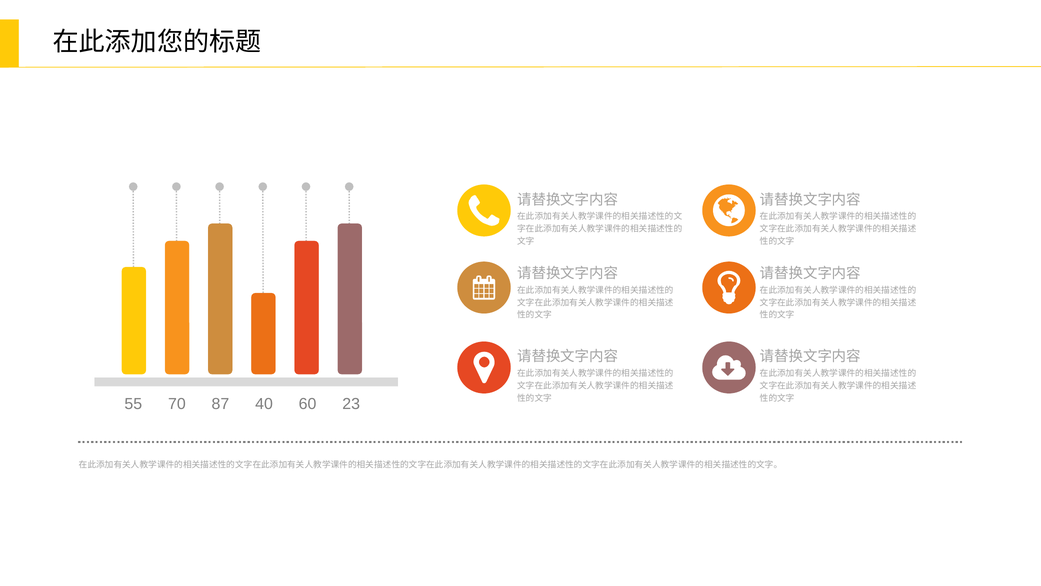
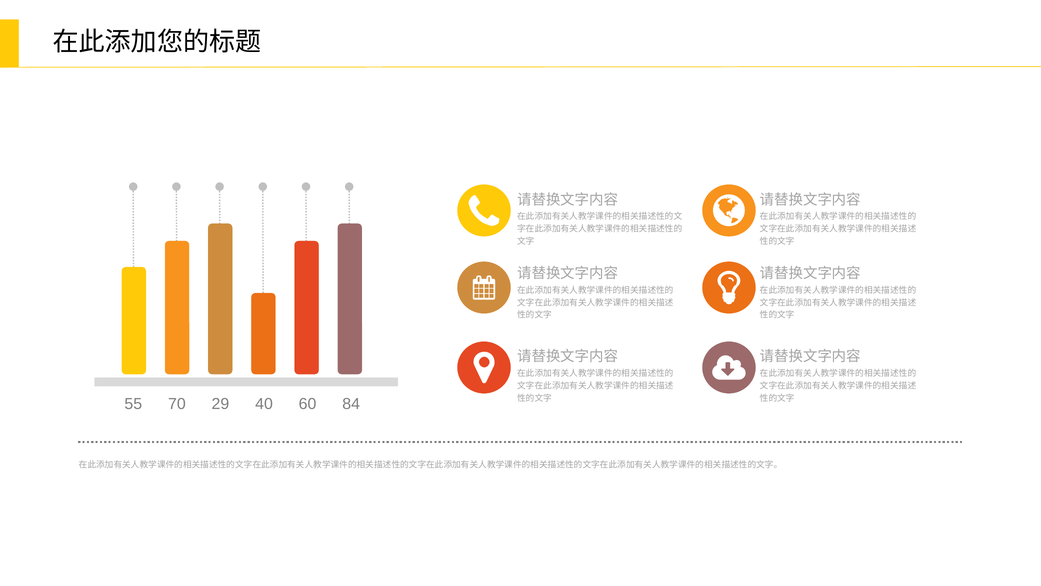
87: 87 -> 29 (220, 404)
23: 23 -> 84 (351, 404)
